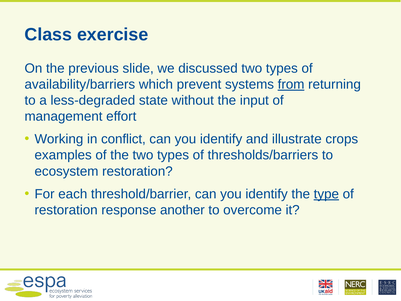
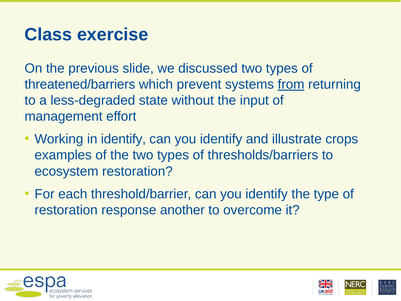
availability/barriers: availability/barriers -> threatened/barriers (80, 84)
in conflict: conflict -> identify (123, 139)
type underline: present -> none (326, 194)
